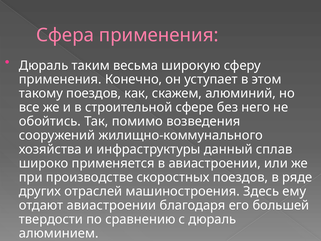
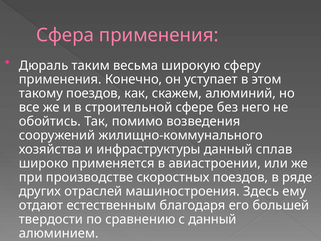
отдают авиастроении: авиастроении -> естественным (111, 205)
с дюраль: дюраль -> данный (212, 219)
